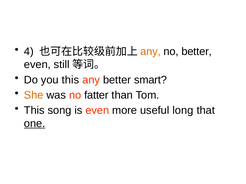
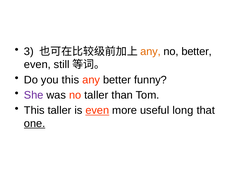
4: 4 -> 3 (29, 52)
smart: smart -> funny (150, 80)
She colour: orange -> purple (34, 95)
no fatter: fatter -> taller (96, 95)
This song: song -> taller (60, 111)
even underline: none -> present (97, 111)
